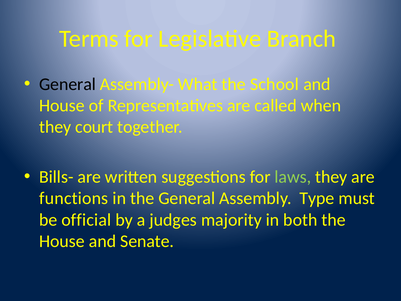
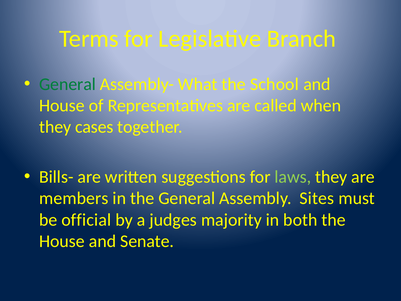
General colour: black -> green (68, 84)
court: court -> cases (94, 127)
functions: functions -> members (74, 198)
Type: Type -> Sites (317, 198)
